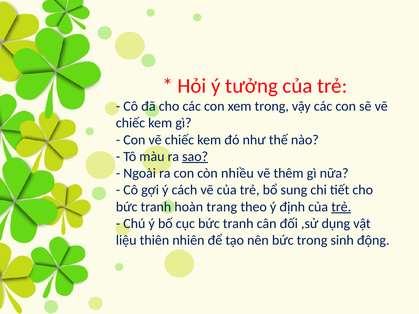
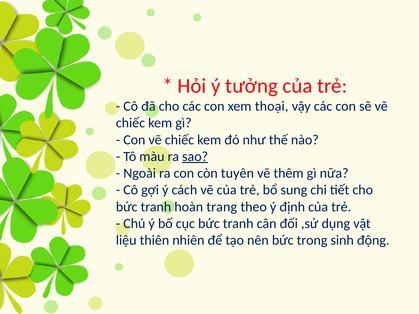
xem trong: trong -> thoại (272, 106)
nhiều: nhiều -> tuyên (237, 173)
trẻ underline: present -> none (341, 207)
